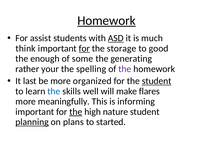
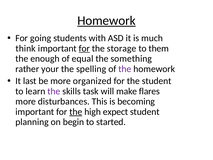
assist: assist -> going (41, 38)
ASD underline: present -> none (116, 38)
good: good -> them (159, 48)
some: some -> equal (83, 59)
generating: generating -> something (131, 59)
student underline: present -> none (157, 81)
the colour: blue -> purple (54, 91)
well: well -> task (91, 91)
meaningfully: meaningfully -> disturbances (64, 101)
informing: informing -> becoming (136, 101)
nature: nature -> expect (116, 112)
planning underline: present -> none (32, 122)
plans: plans -> begin (73, 122)
